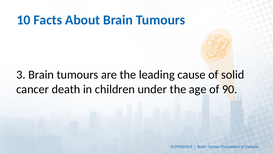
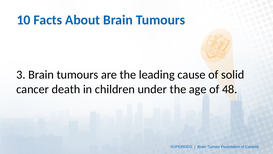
90: 90 -> 48 (230, 89)
